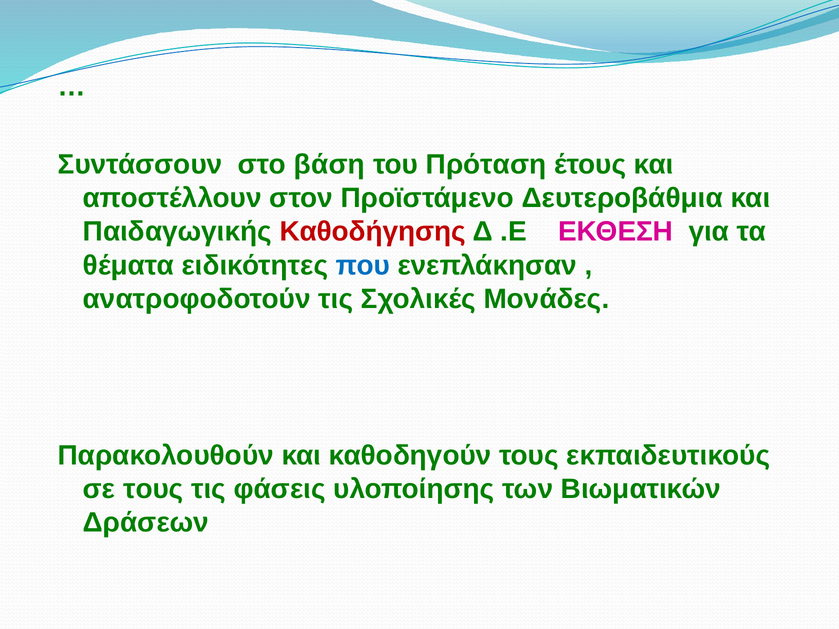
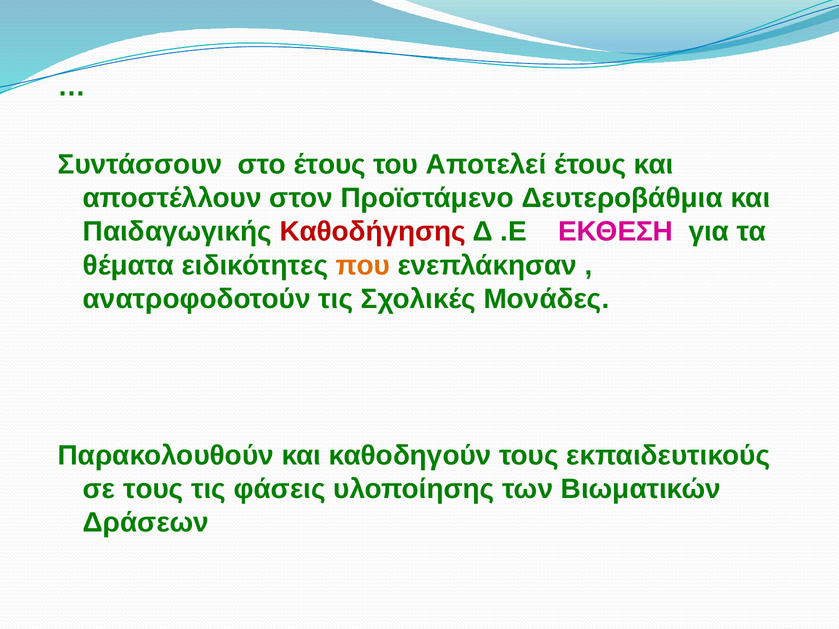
στο βάση: βάση -> έτους (330, 165)
Πρόταση: Πρόταση -> Αποτελεί (486, 165)
που colour: blue -> orange (363, 265)
